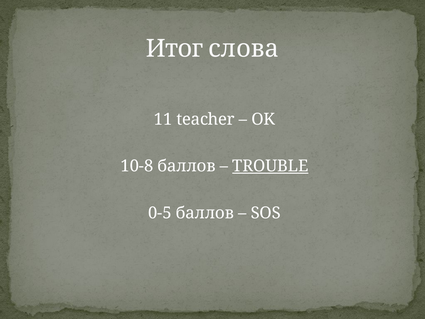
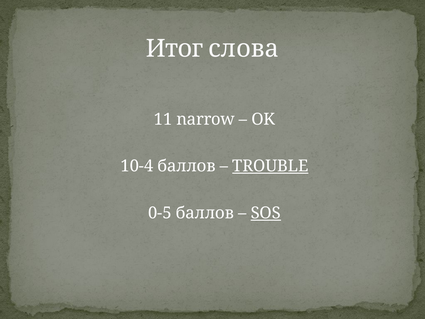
teacher: teacher -> narrow (206, 119)
10-8: 10-8 -> 10-4 (137, 166)
SOS underline: none -> present (266, 213)
